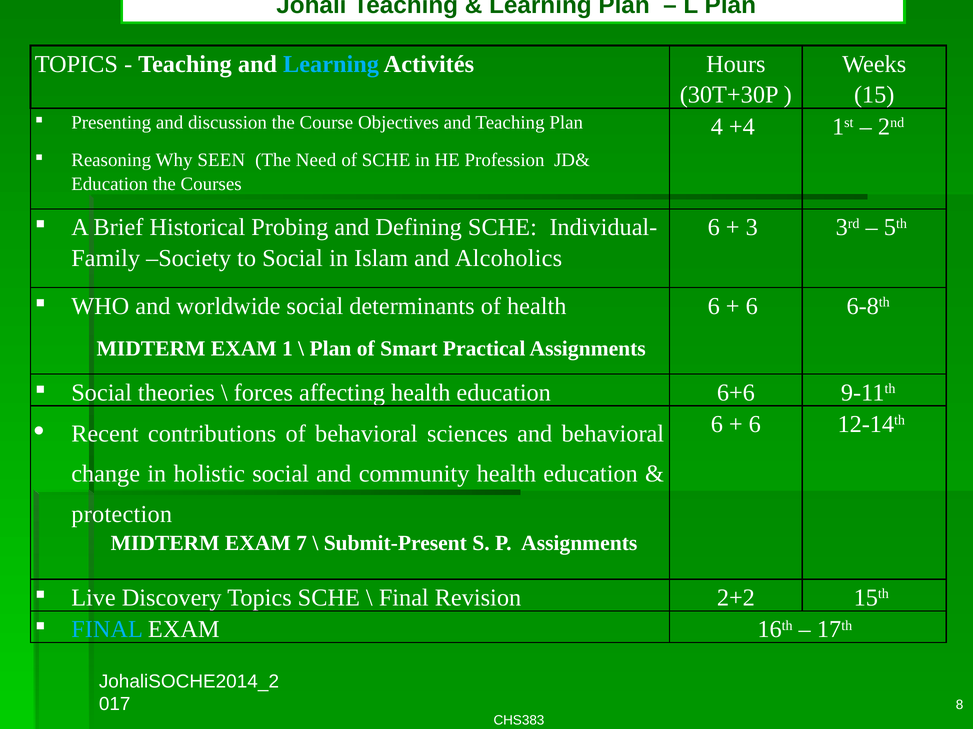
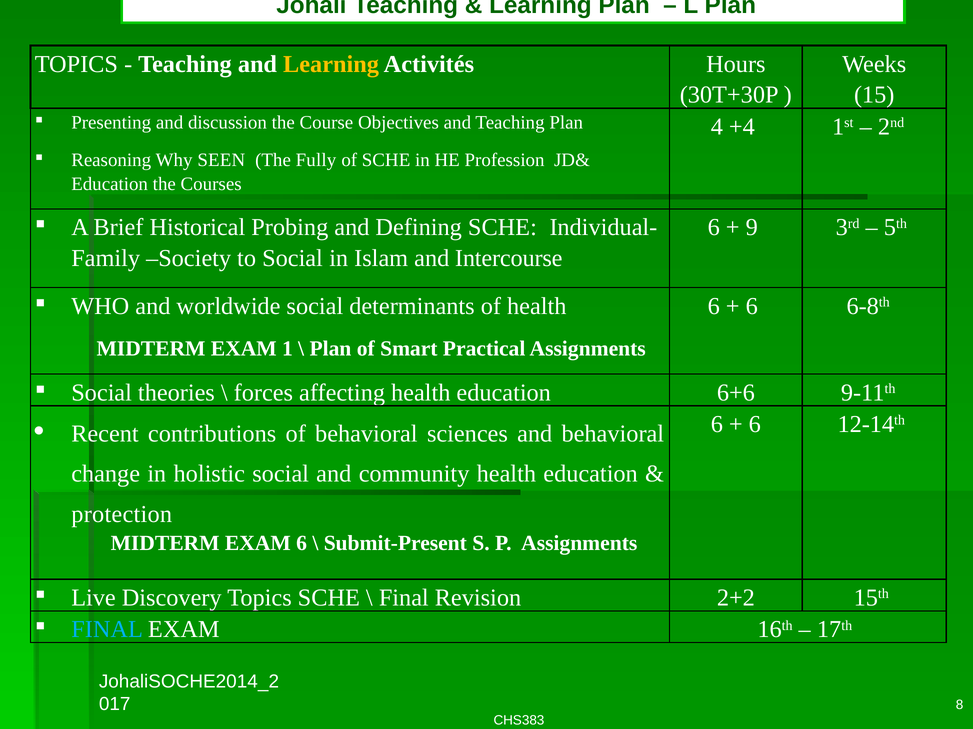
Learning colour: light blue -> yellow (331, 64)
Need: Need -> Fully (316, 160)
3: 3 -> 9 (752, 228)
Alcoholics: Alcoholics -> Intercourse (509, 259)
EXAM 7: 7 -> 6 (302, 544)
